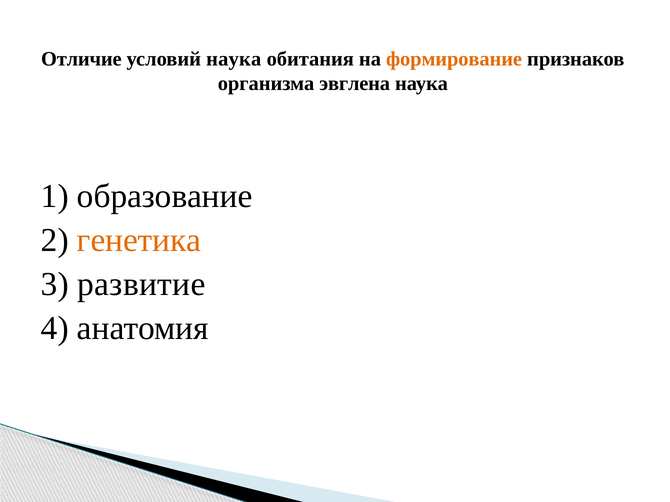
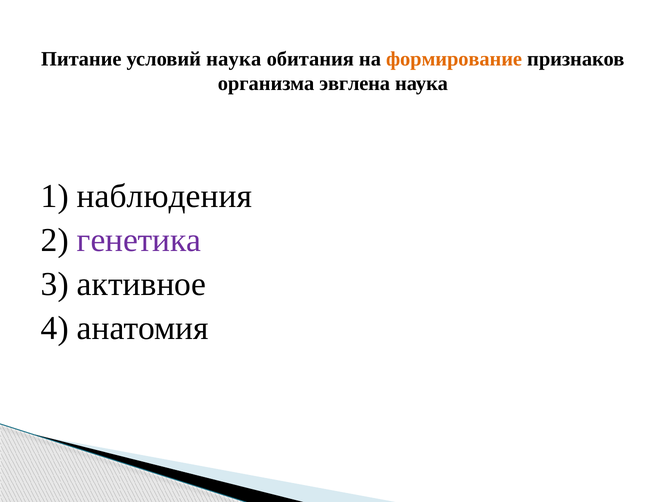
Отличие: Отличие -> Питание (81, 59)
образование: образование -> наблюдения (165, 197)
генетика colour: orange -> purple (139, 241)
развитие: развитие -> активное (142, 284)
